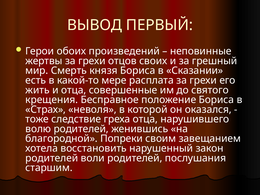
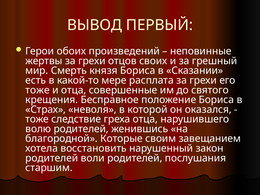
жить: жить -> тоже (37, 90)
Попреки: Попреки -> Которые (122, 139)
